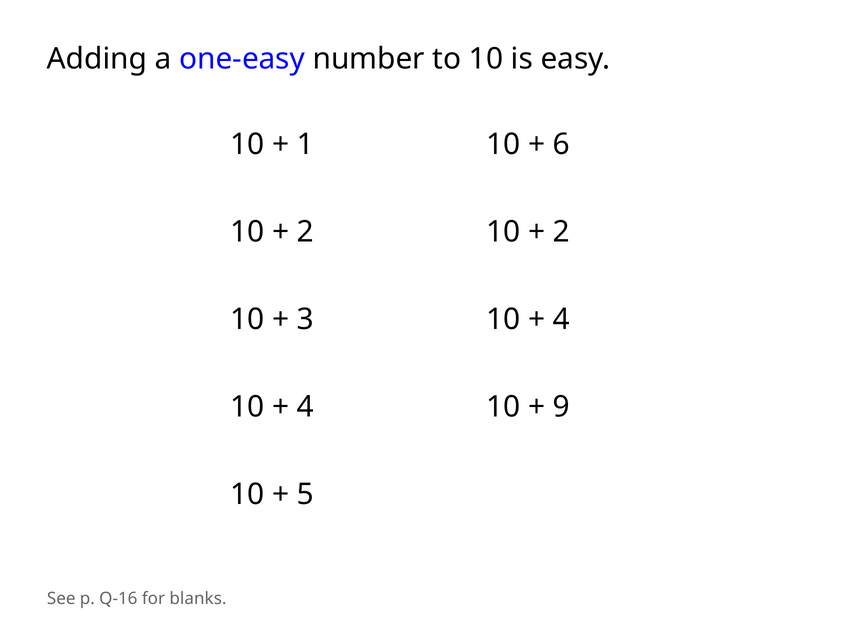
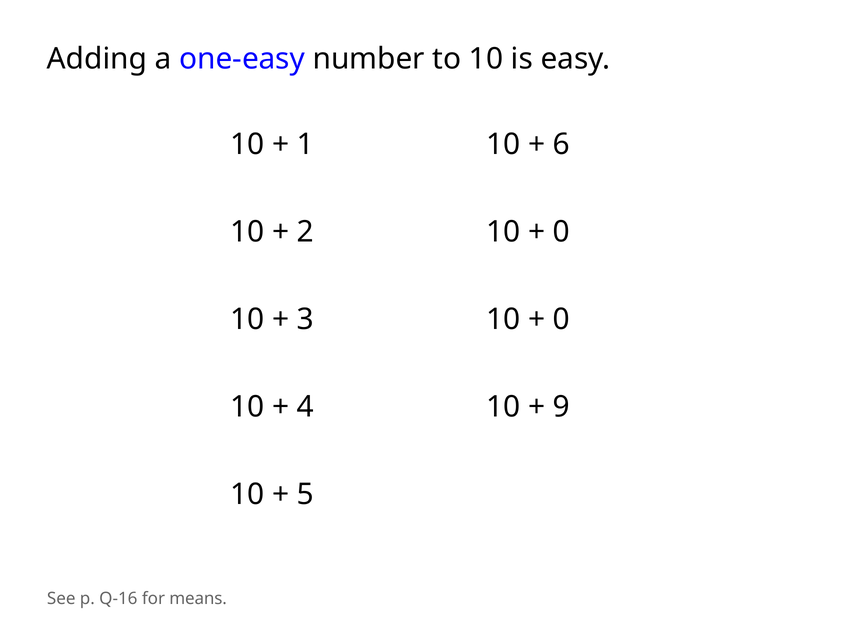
2: 2 -> 0 (561, 232)
4: 4 -> 0 (561, 319)
blanks: blanks -> means (198, 598)
